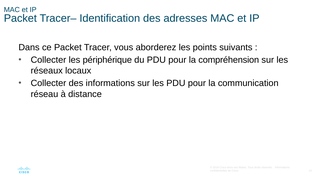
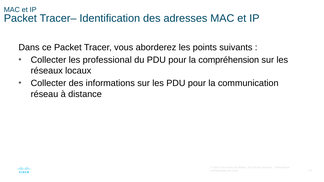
périphérique: périphérique -> professional (107, 60)
